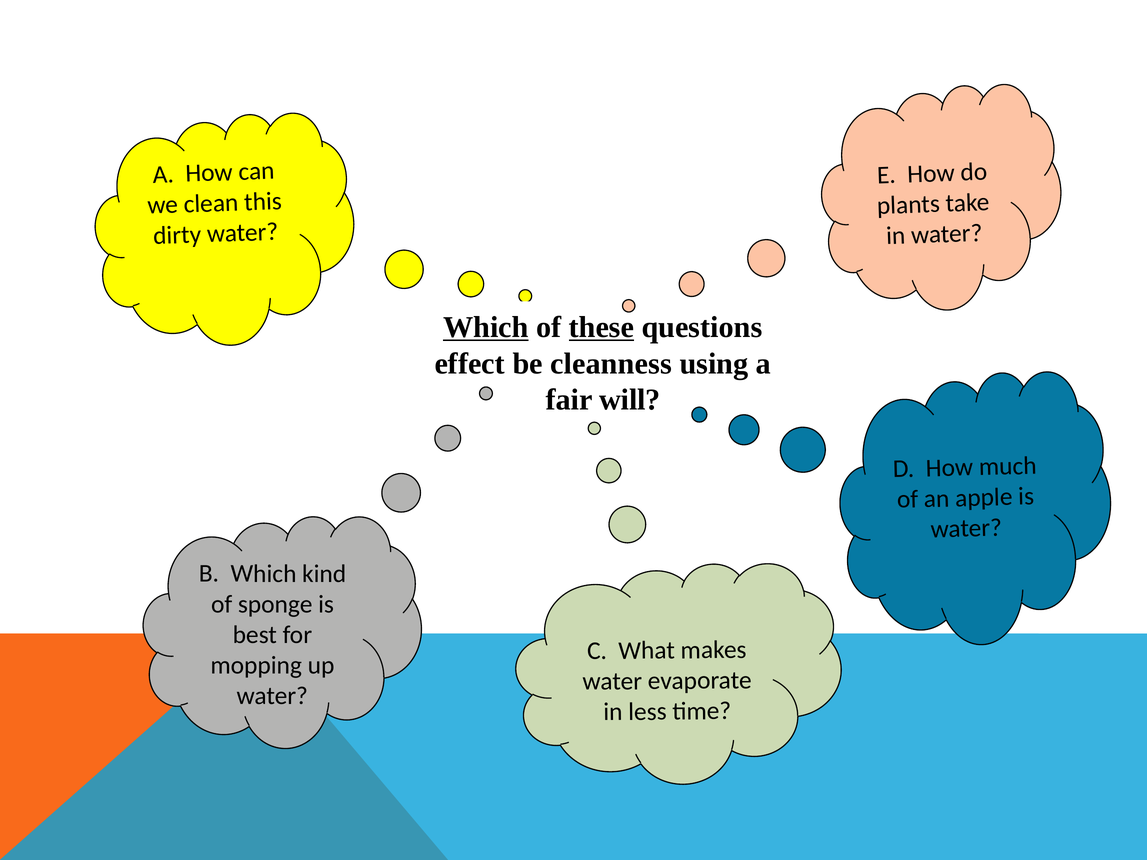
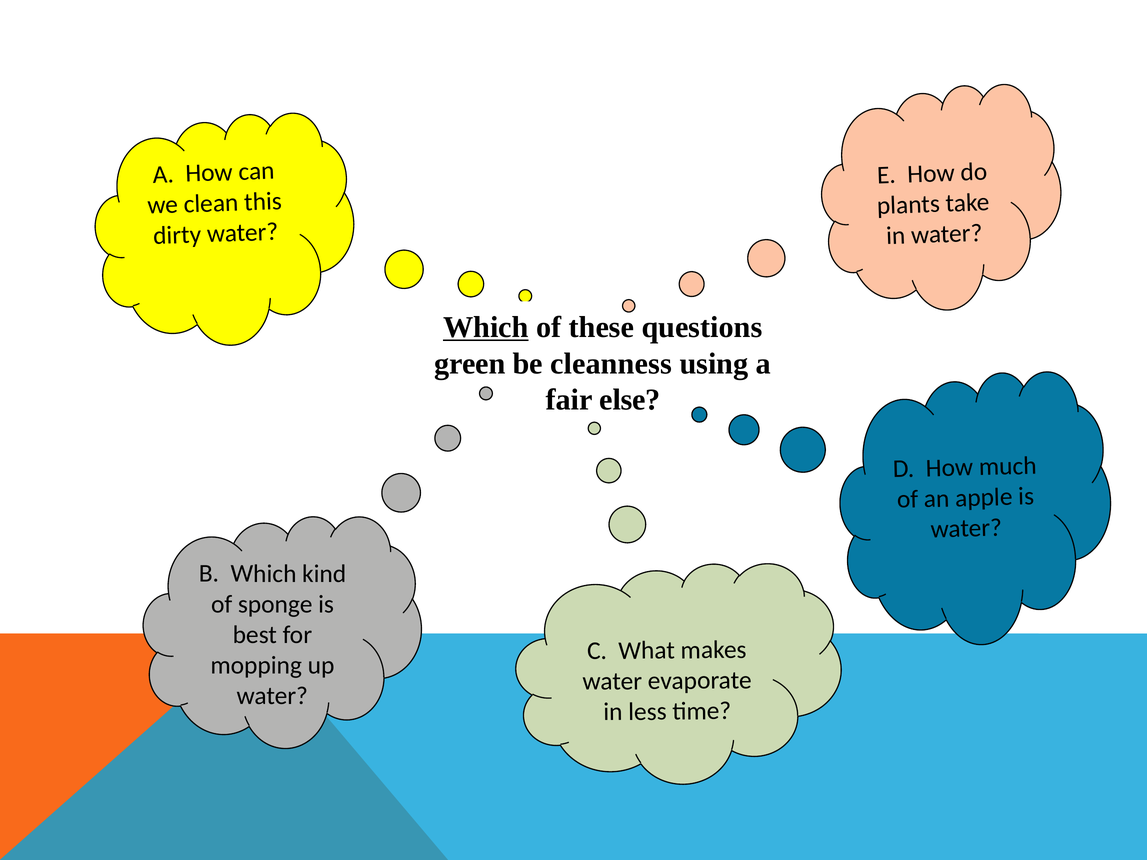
these underline: present -> none (601, 327)
effect: effect -> green (470, 364)
will: will -> else (630, 400)
